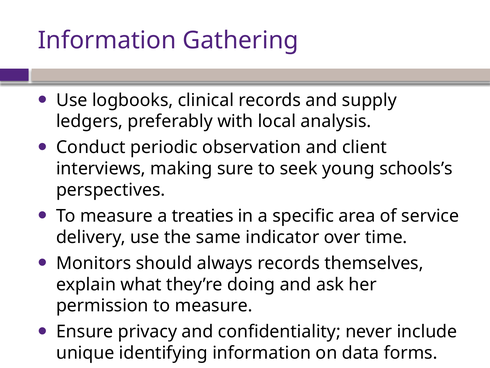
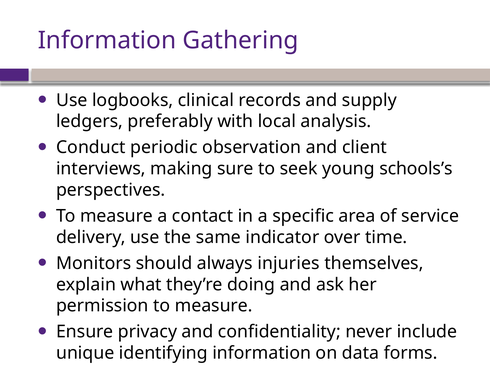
treaties: treaties -> contact (203, 216)
always records: records -> injuries (289, 263)
